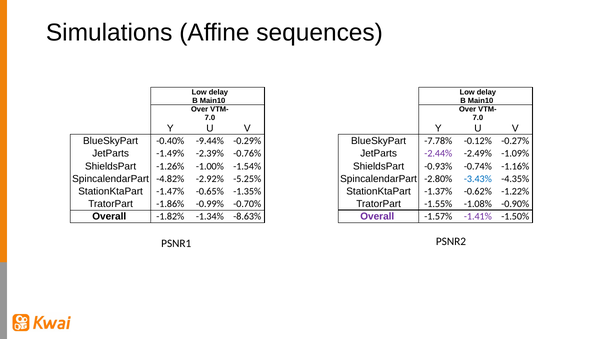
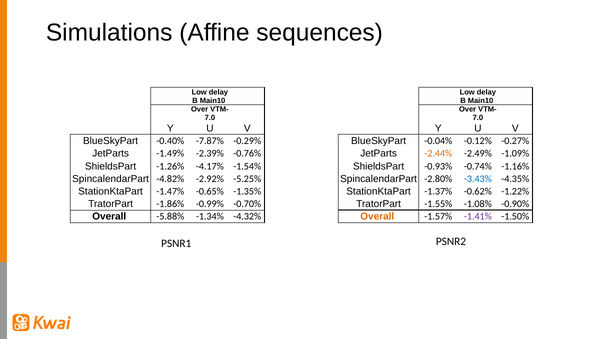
-9.44%: -9.44% -> -7.87% (210, 141)
-7.78%: -7.78% -> -0.04% (438, 141)
-2.44% colour: purple -> orange (438, 154)
-1.00%: -1.00% -> -4.17% (210, 166)
-1.82%: -1.82% -> -5.88% (170, 217)
-8.63%: -8.63% -> -4.32% (247, 217)
Overall colour: purple -> orange (377, 217)
